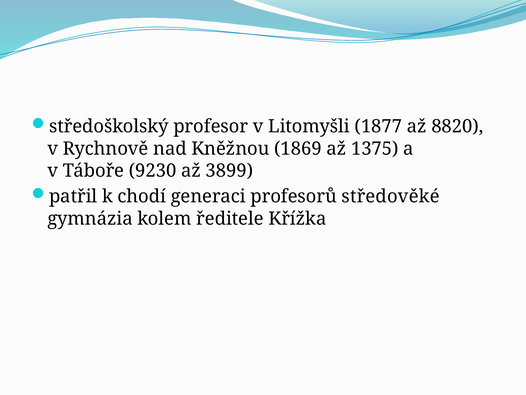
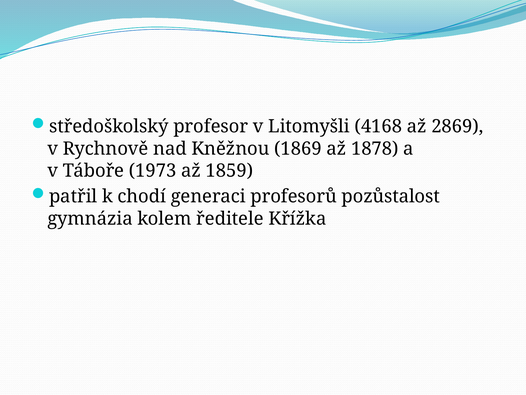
1877: 1877 -> 4168 (378, 126)
8820: 8820 -> 2869 (457, 126)
1375: 1375 -> 1878 (375, 148)
9230: 9230 -> 1973 (153, 171)
3899: 3899 -> 1859 (229, 171)
středověké: středověké -> pozůstalost (391, 196)
